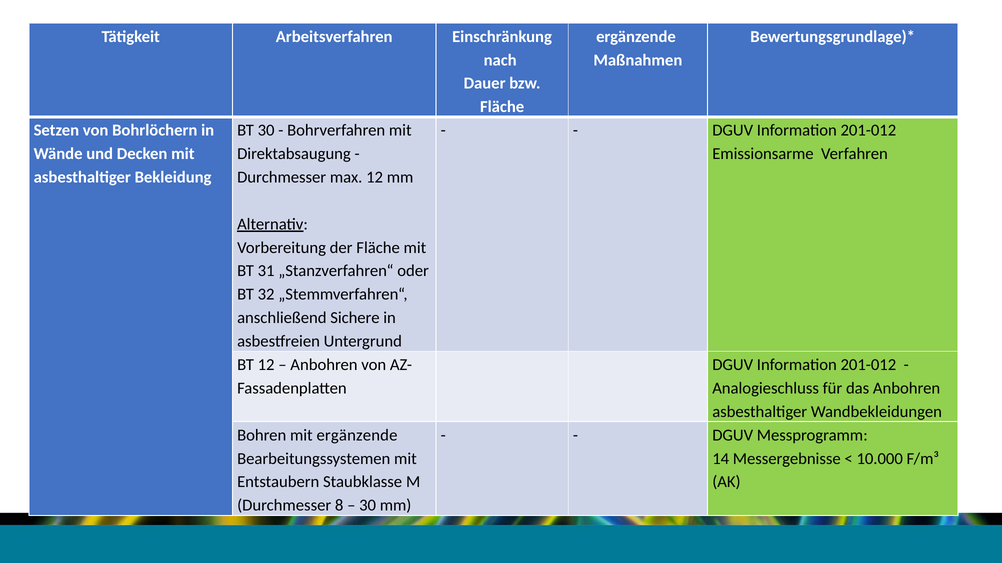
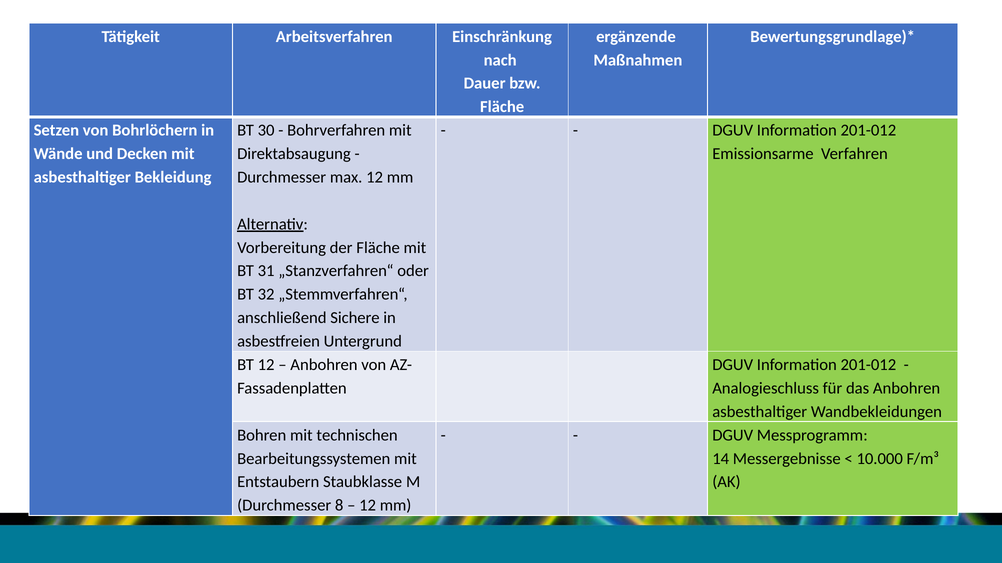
mit ergänzende: ergänzende -> technischen (357, 436)
30: 30 -> 12 (368, 506)
